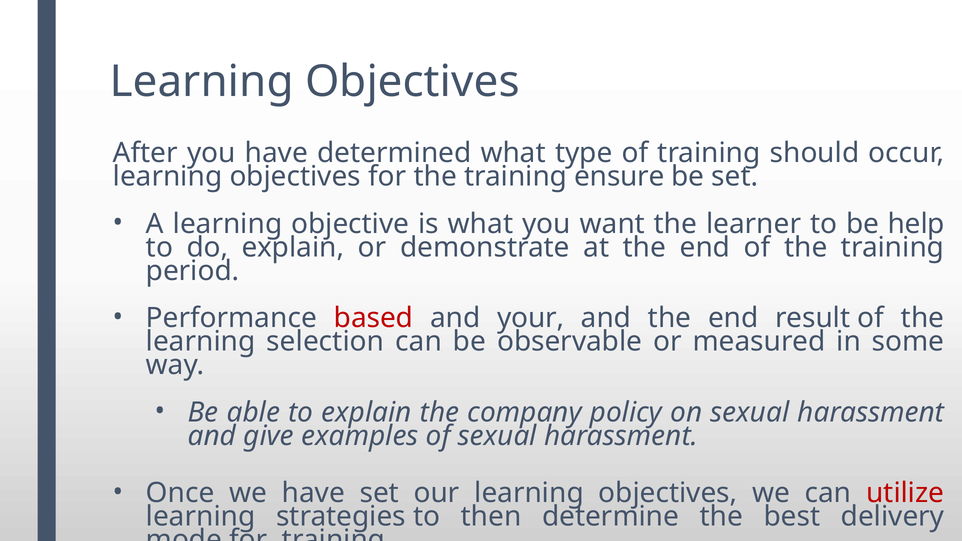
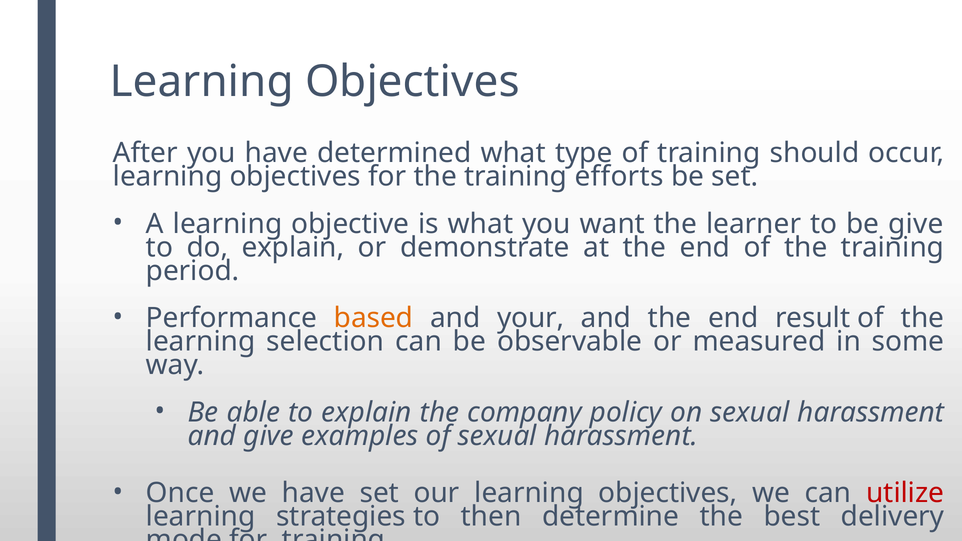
ensure: ensure -> efforts (619, 177)
be help: help -> give (916, 224)
based colour: red -> orange (373, 318)
